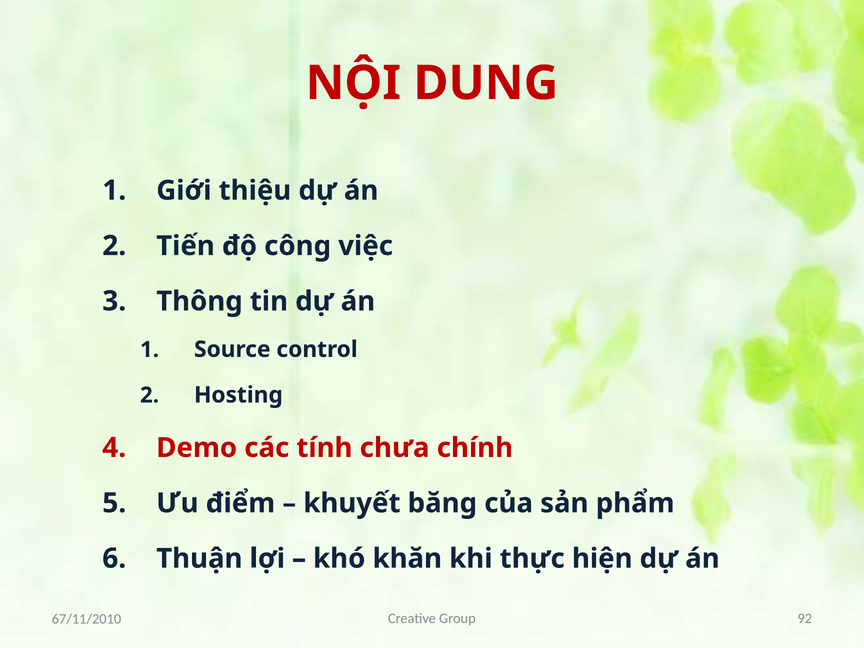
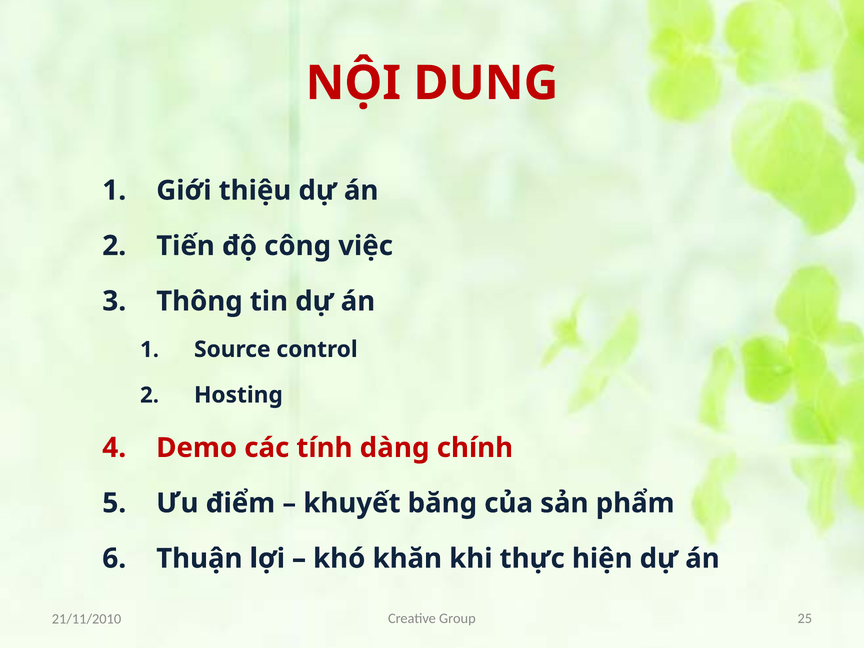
chưa: chưa -> dàng (395, 448)
92: 92 -> 25 (805, 619)
67/11/2010: 67/11/2010 -> 21/11/2010 (87, 619)
